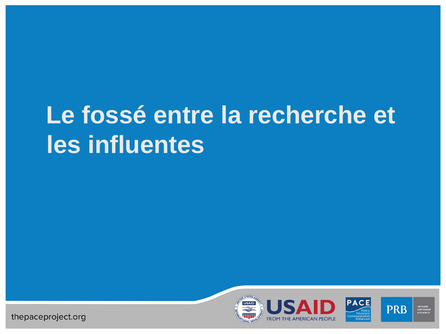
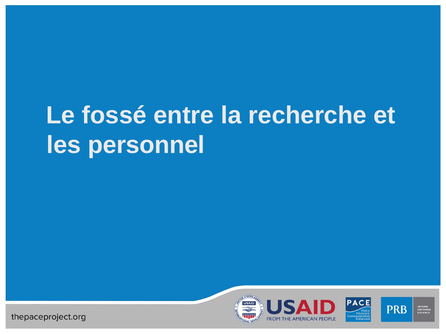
influentes: influentes -> personnel (146, 145)
